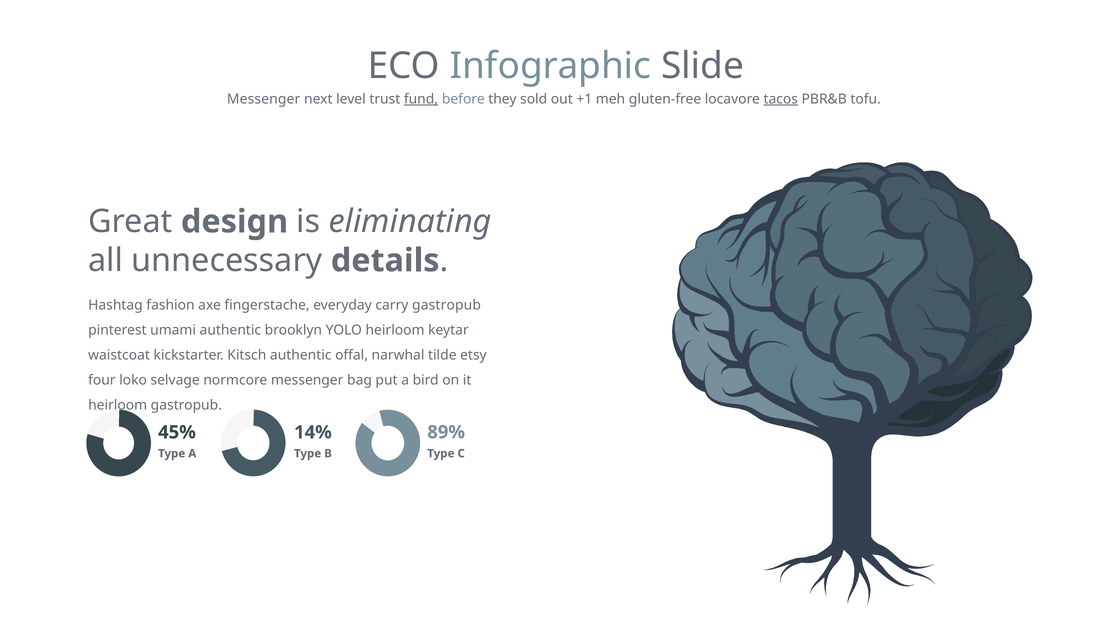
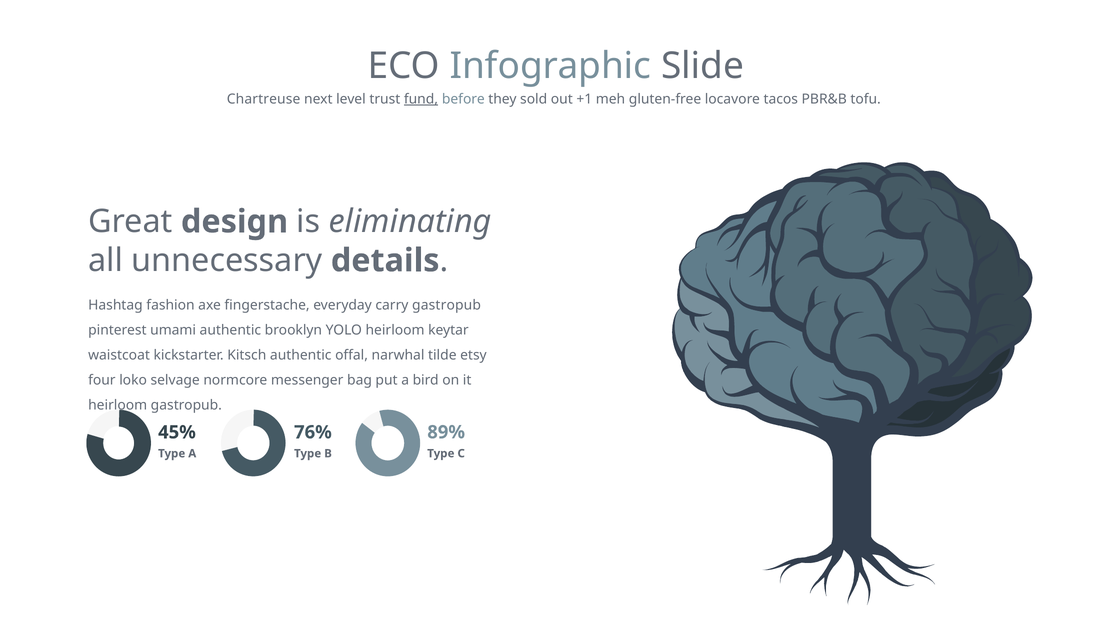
Messenger: Messenger -> Chartreuse (264, 99)
tacos underline: present -> none (781, 99)
14%: 14% -> 76% (313, 432)
